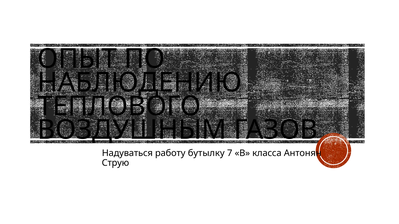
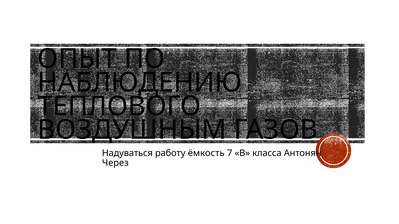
бутылку: бутылку -> ёмкость (206, 153)
Струю: Струю -> Через (115, 163)
